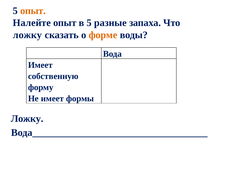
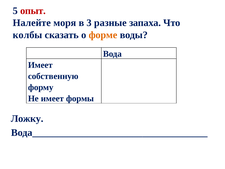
опыт colour: orange -> red (33, 11)
Налейте опыт: опыт -> моря (65, 23)
в 5: 5 -> 3 (89, 23)
ложку: ложку -> колбы (27, 35)
